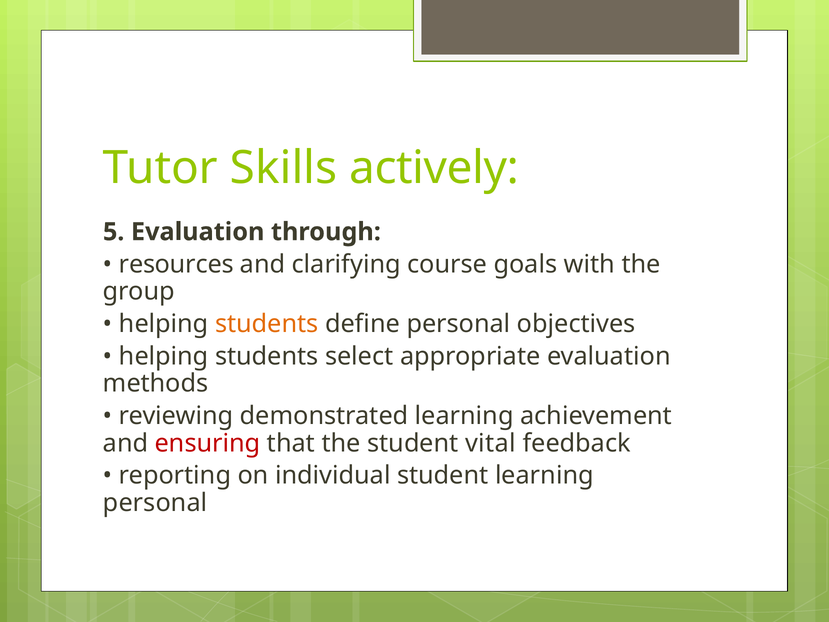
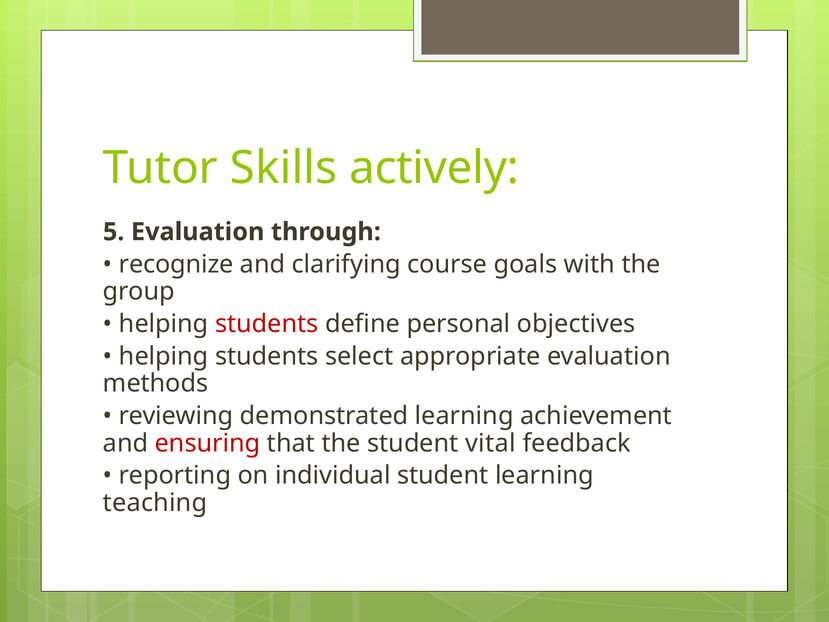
resources: resources -> recognize (176, 264)
students colour: orange -> red (267, 324)
personal: personal -> teaching (155, 503)
